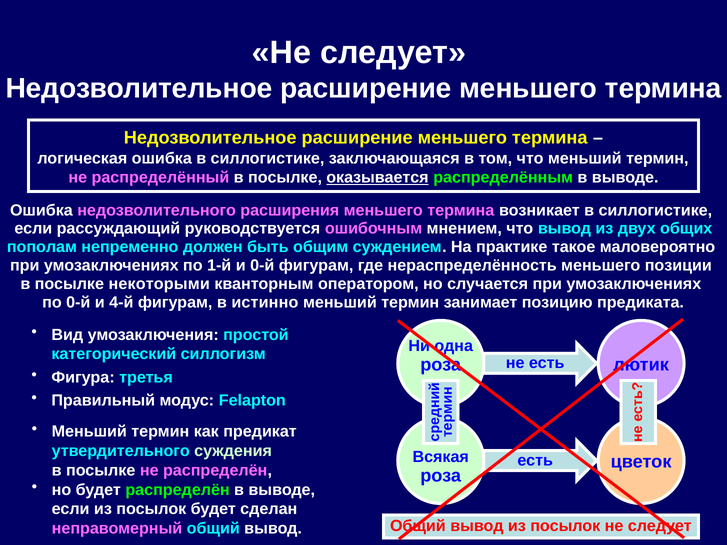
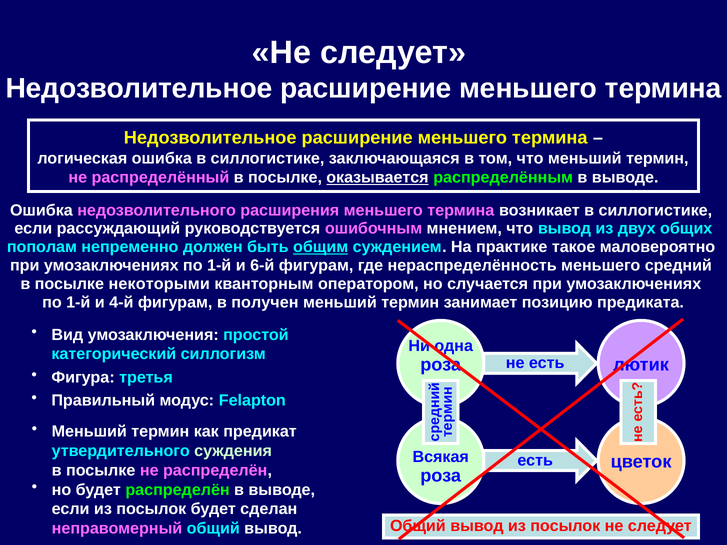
общим underline: none -> present (321, 247)
и 0-й: 0-й -> 6-й (262, 266)
позиции: позиции -> средний (678, 266)
0-й: 0-й -> 1-й (78, 302)
истинно: истинно -> получен (265, 302)
